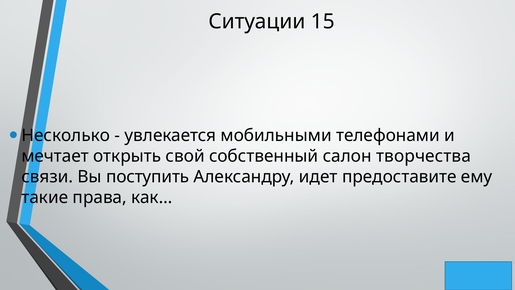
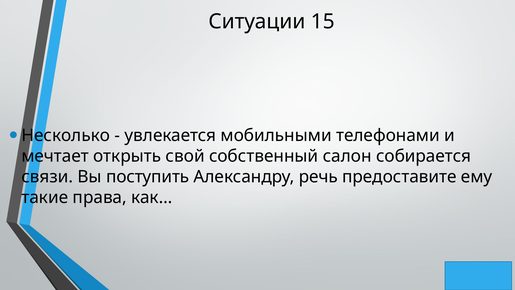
творчества: творчества -> собирается (424, 156)
идет: идет -> речь (318, 177)
